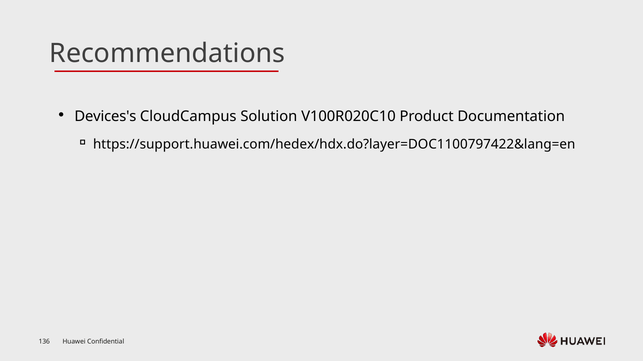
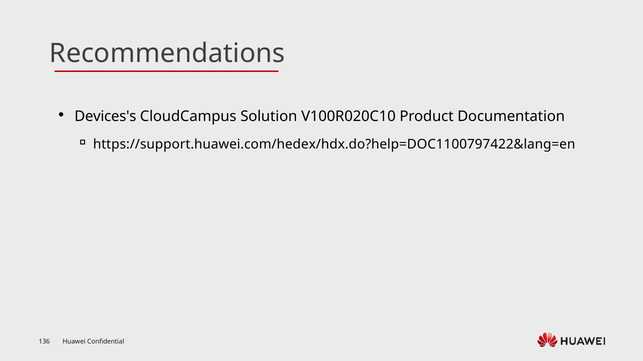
https://support.huawei.com/hedex/hdx.do?layer=DOC1100797422&lang=en: https://support.huawei.com/hedex/hdx.do?layer=DOC1100797422&lang=en -> https://support.huawei.com/hedex/hdx.do?help=DOC1100797422&lang=en (334, 145)
